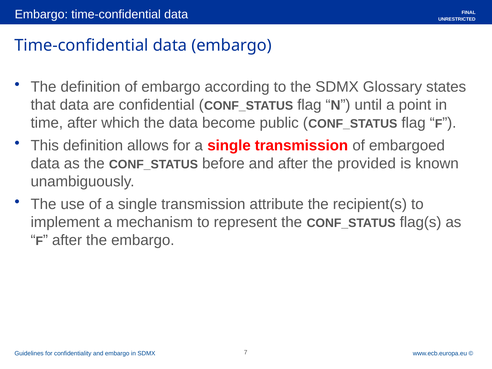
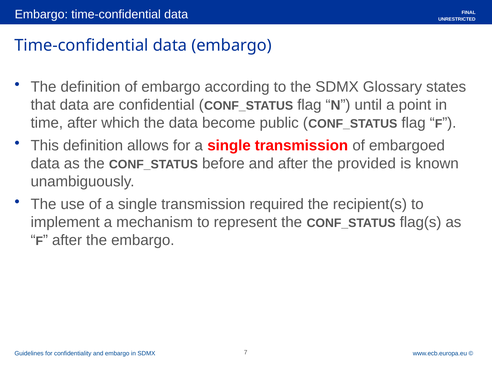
attribute: attribute -> required (277, 204)
